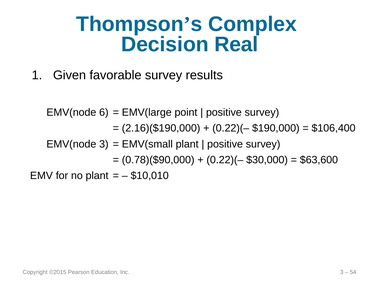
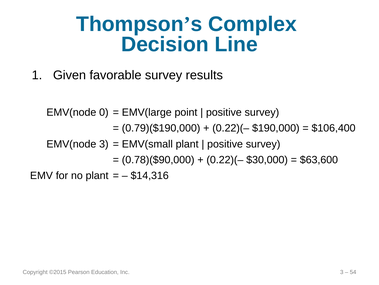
Real: Real -> Line (236, 44)
6: 6 -> 0 (104, 112)
2.16)($190,000: 2.16)($190,000 -> 0.79)($190,000 (161, 128)
$10,010: $10,010 -> $14,316 (150, 175)
